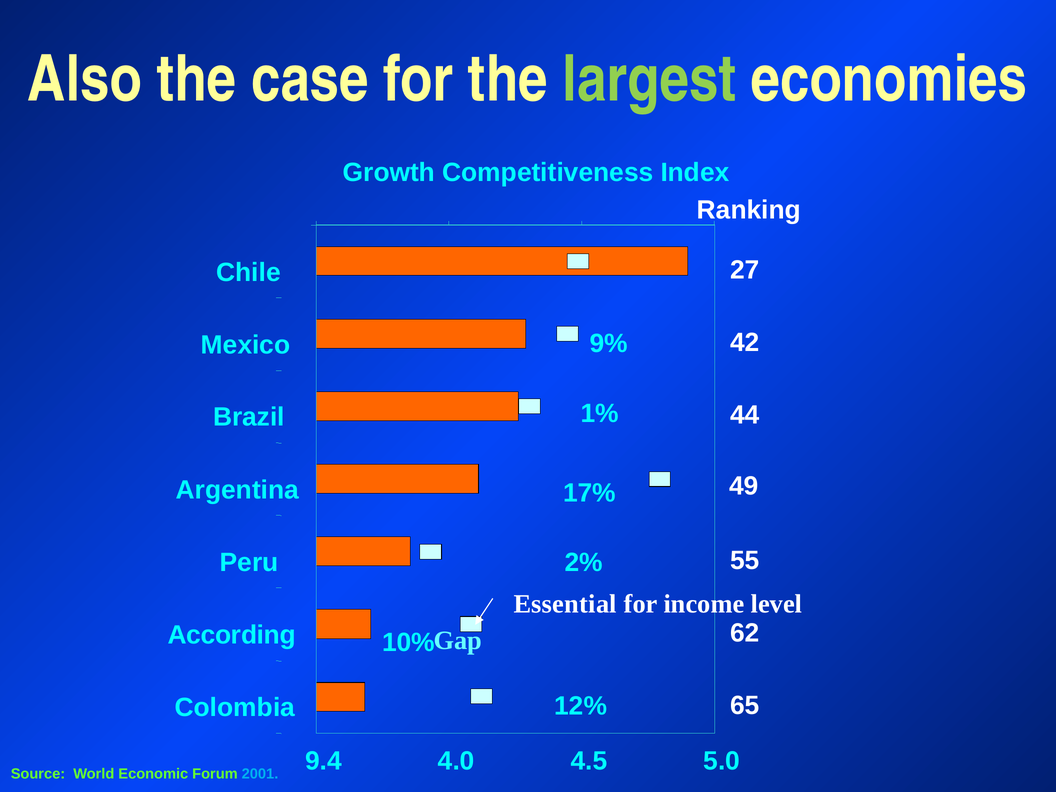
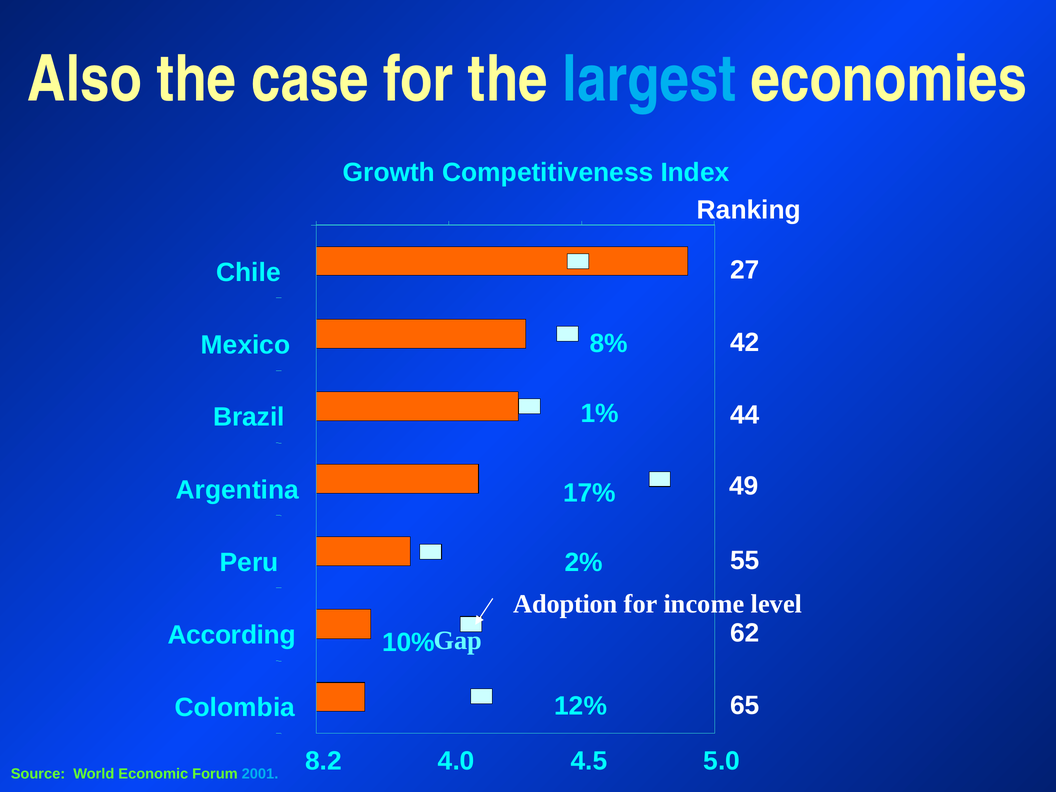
largest colour: light green -> light blue (649, 79)
9%: 9% -> 8% (609, 343)
Essential: Essential -> Adoption (565, 604)
9.4: 9.4 -> 8.2 (324, 761)
